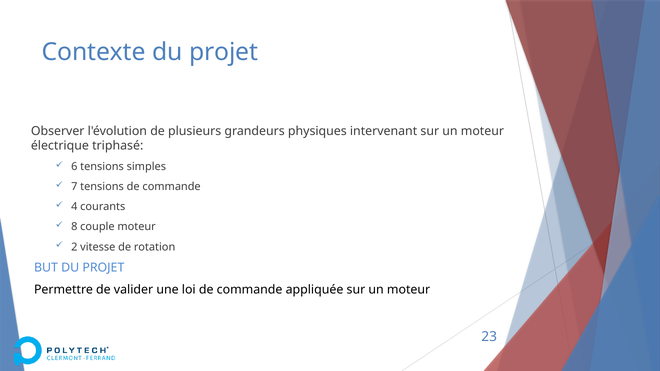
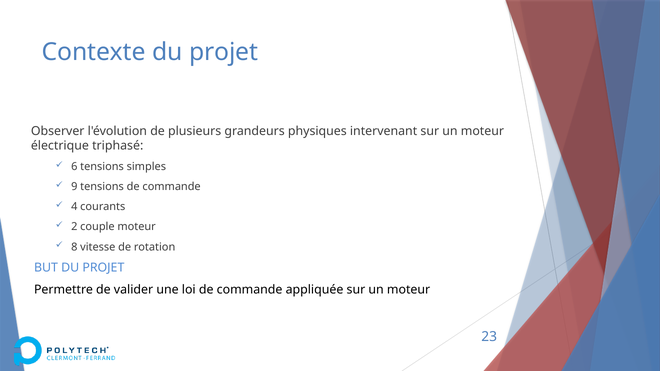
7: 7 -> 9 (74, 187)
8: 8 -> 2 (74, 227)
2: 2 -> 8 (74, 247)
